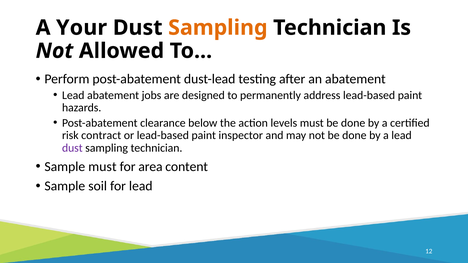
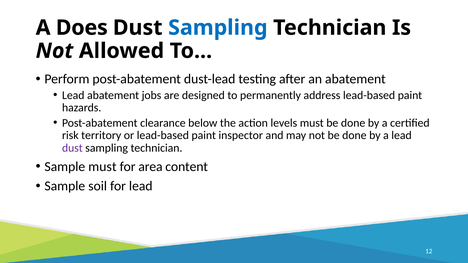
Your: Your -> Does (82, 28)
Sampling colour: orange -> blue (218, 28)
contract: contract -> territory (101, 136)
